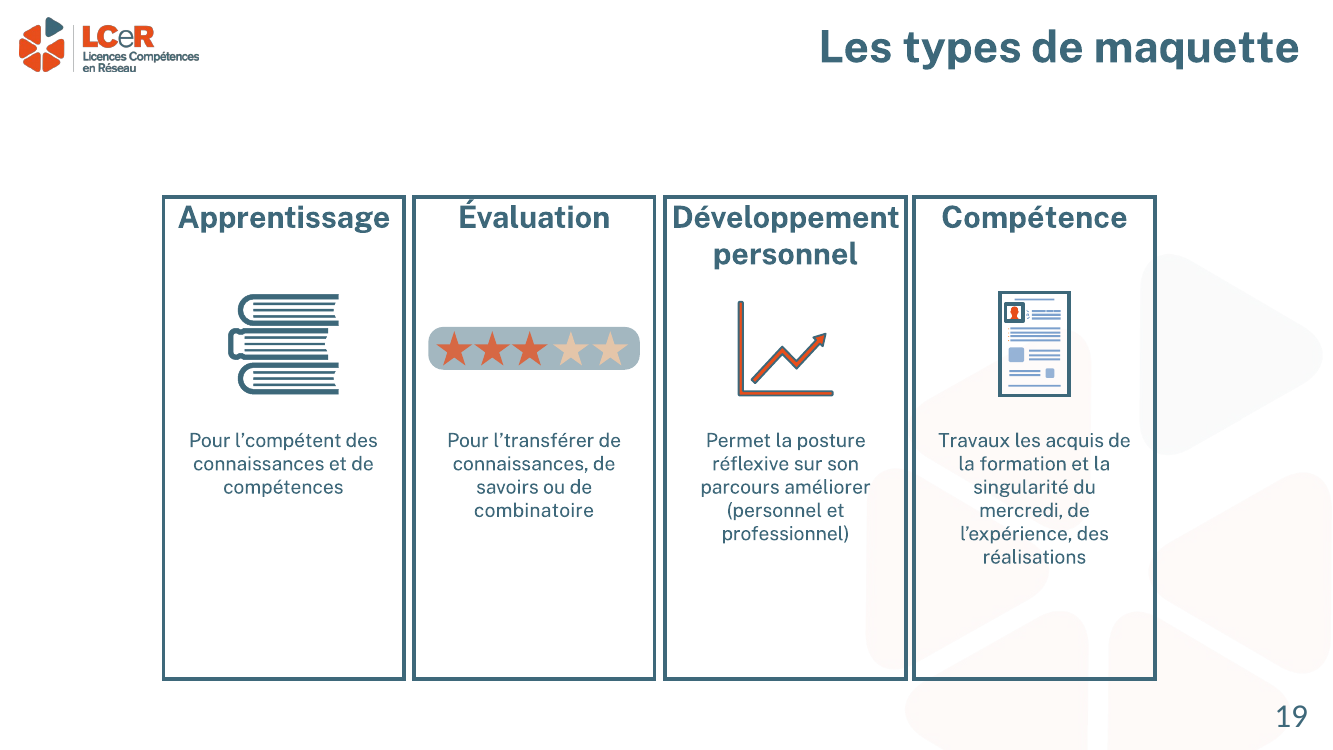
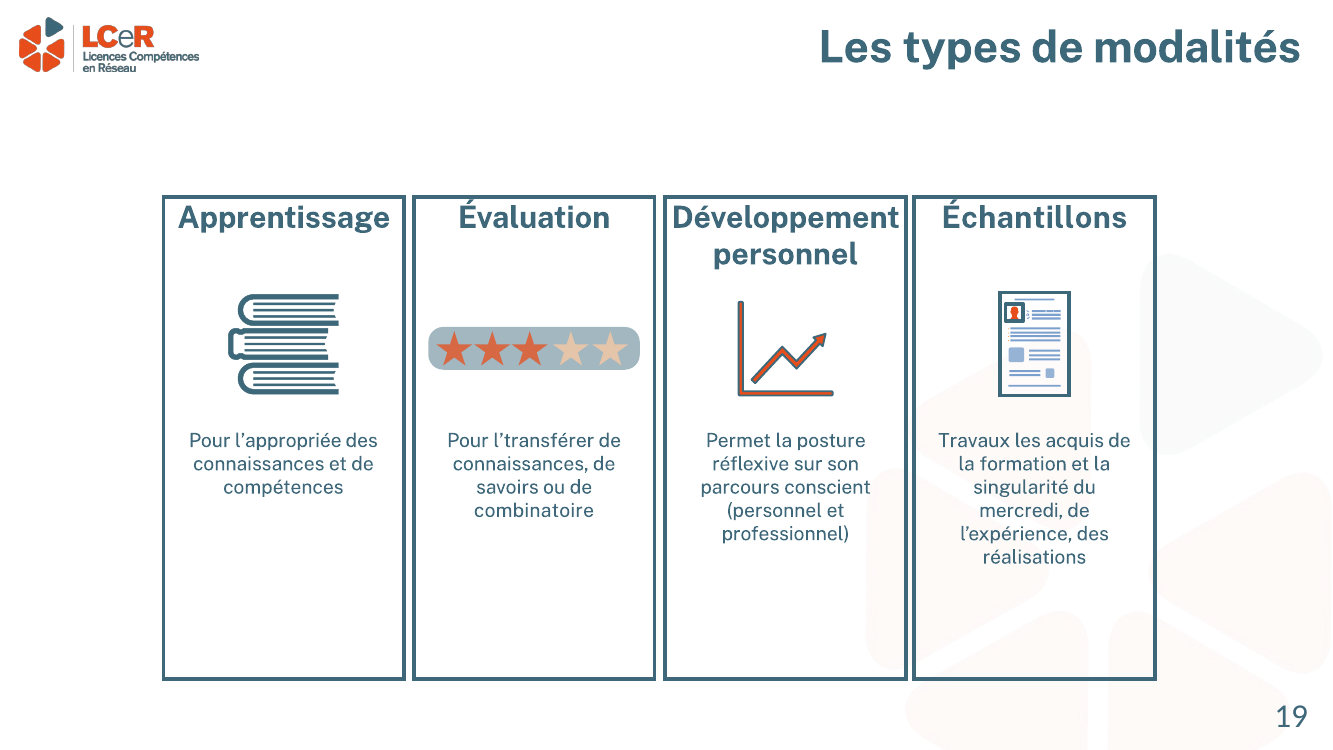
maquette: maquette -> modalités (1197, 48)
Compétence: Compétence -> Échantillons (1034, 218)
l’compétent: l’compétent -> l’appropriée (288, 441)
améliorer: améliorer -> conscient (828, 487)
